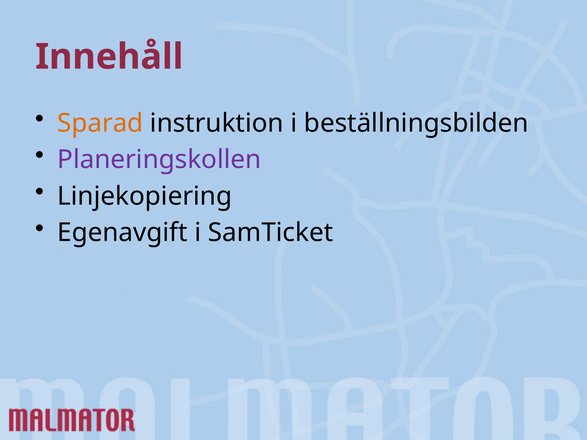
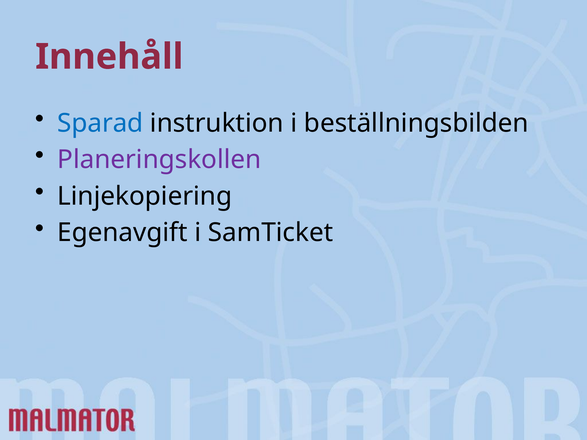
Sparad colour: orange -> blue (100, 123)
